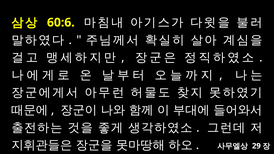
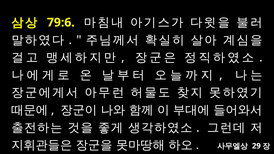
60:6: 60:6 -> 79:6 (61, 22)
